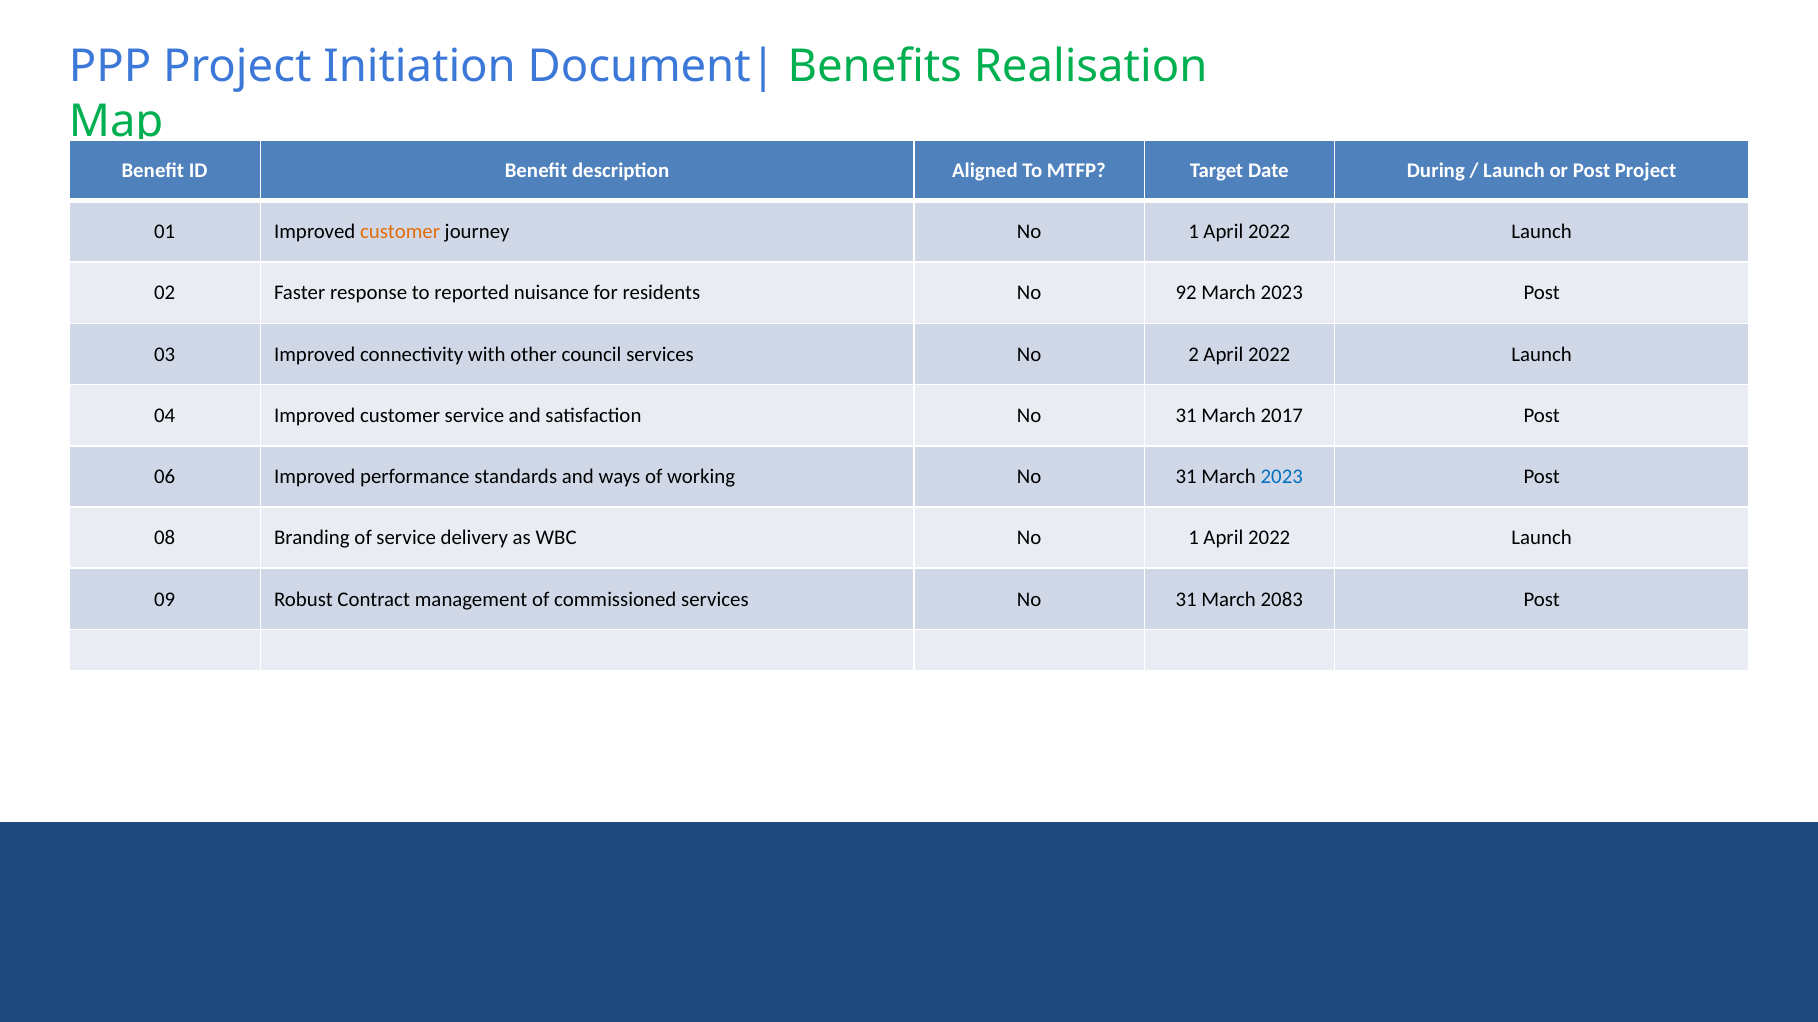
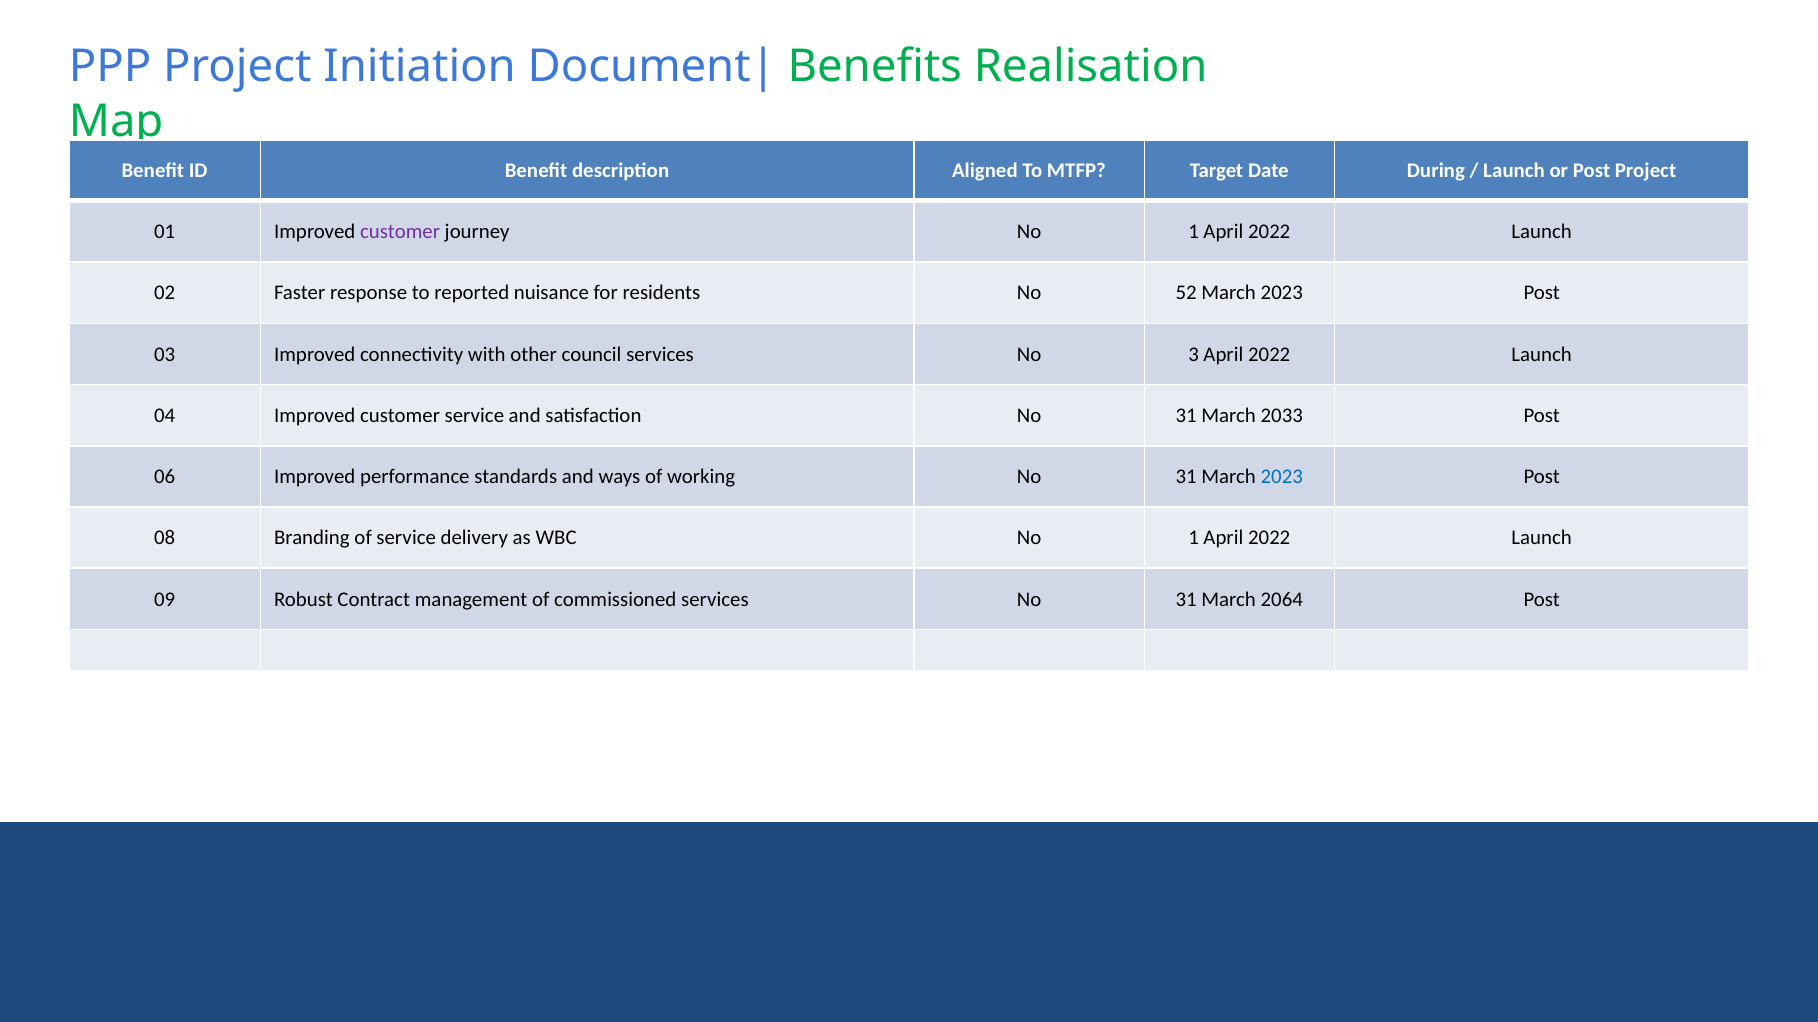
customer colour: orange -> purple (400, 232)
92: 92 -> 52 (1186, 293)
2: 2 -> 3 (1194, 355)
2017: 2017 -> 2033 (1282, 416)
2083: 2083 -> 2064 (1282, 600)
